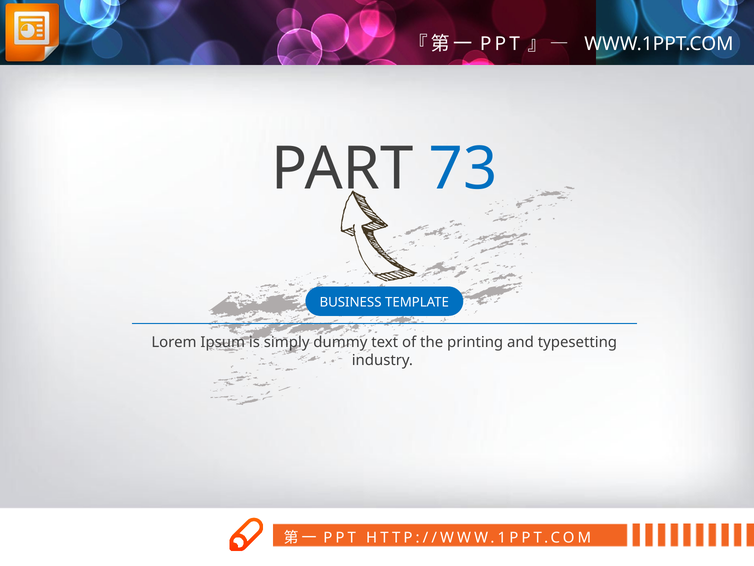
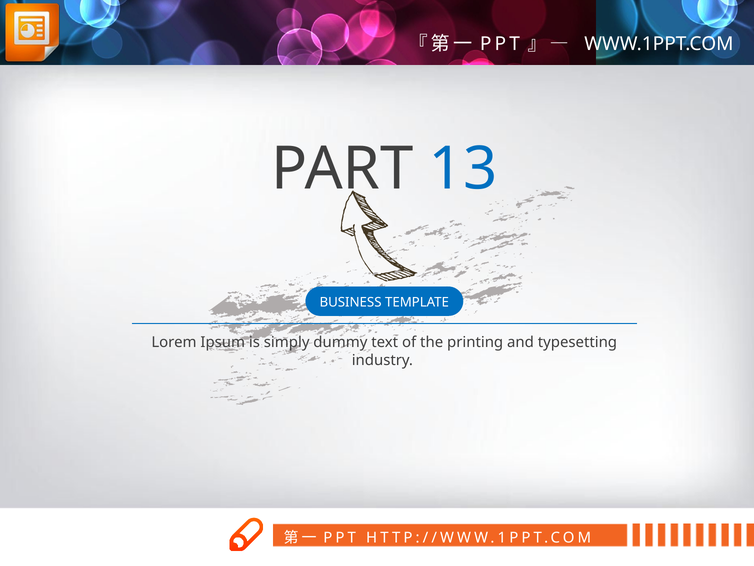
73: 73 -> 13 (463, 169)
